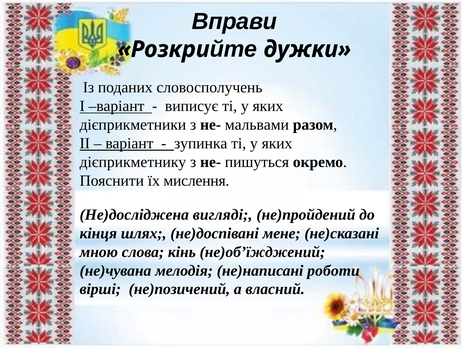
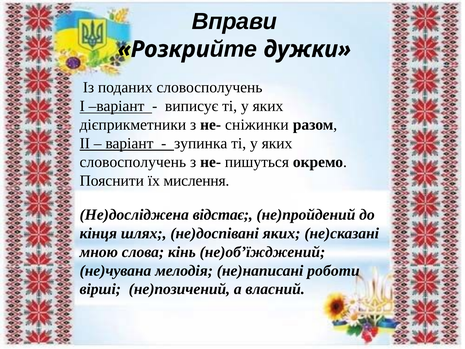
мальвами: мальвами -> сніжинки (257, 125)
дієприкметнику: дієприкметнику -> словосполучень (133, 162)
вигляді: вигляді -> відстає (223, 215)
не)доспівані мене: мене -> яких (282, 233)
